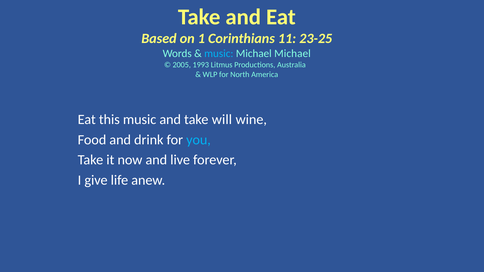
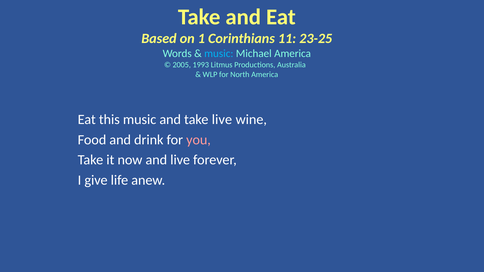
Michael Michael: Michael -> America (293, 54)
take will: will -> live (222, 120)
you colour: light blue -> pink (198, 140)
